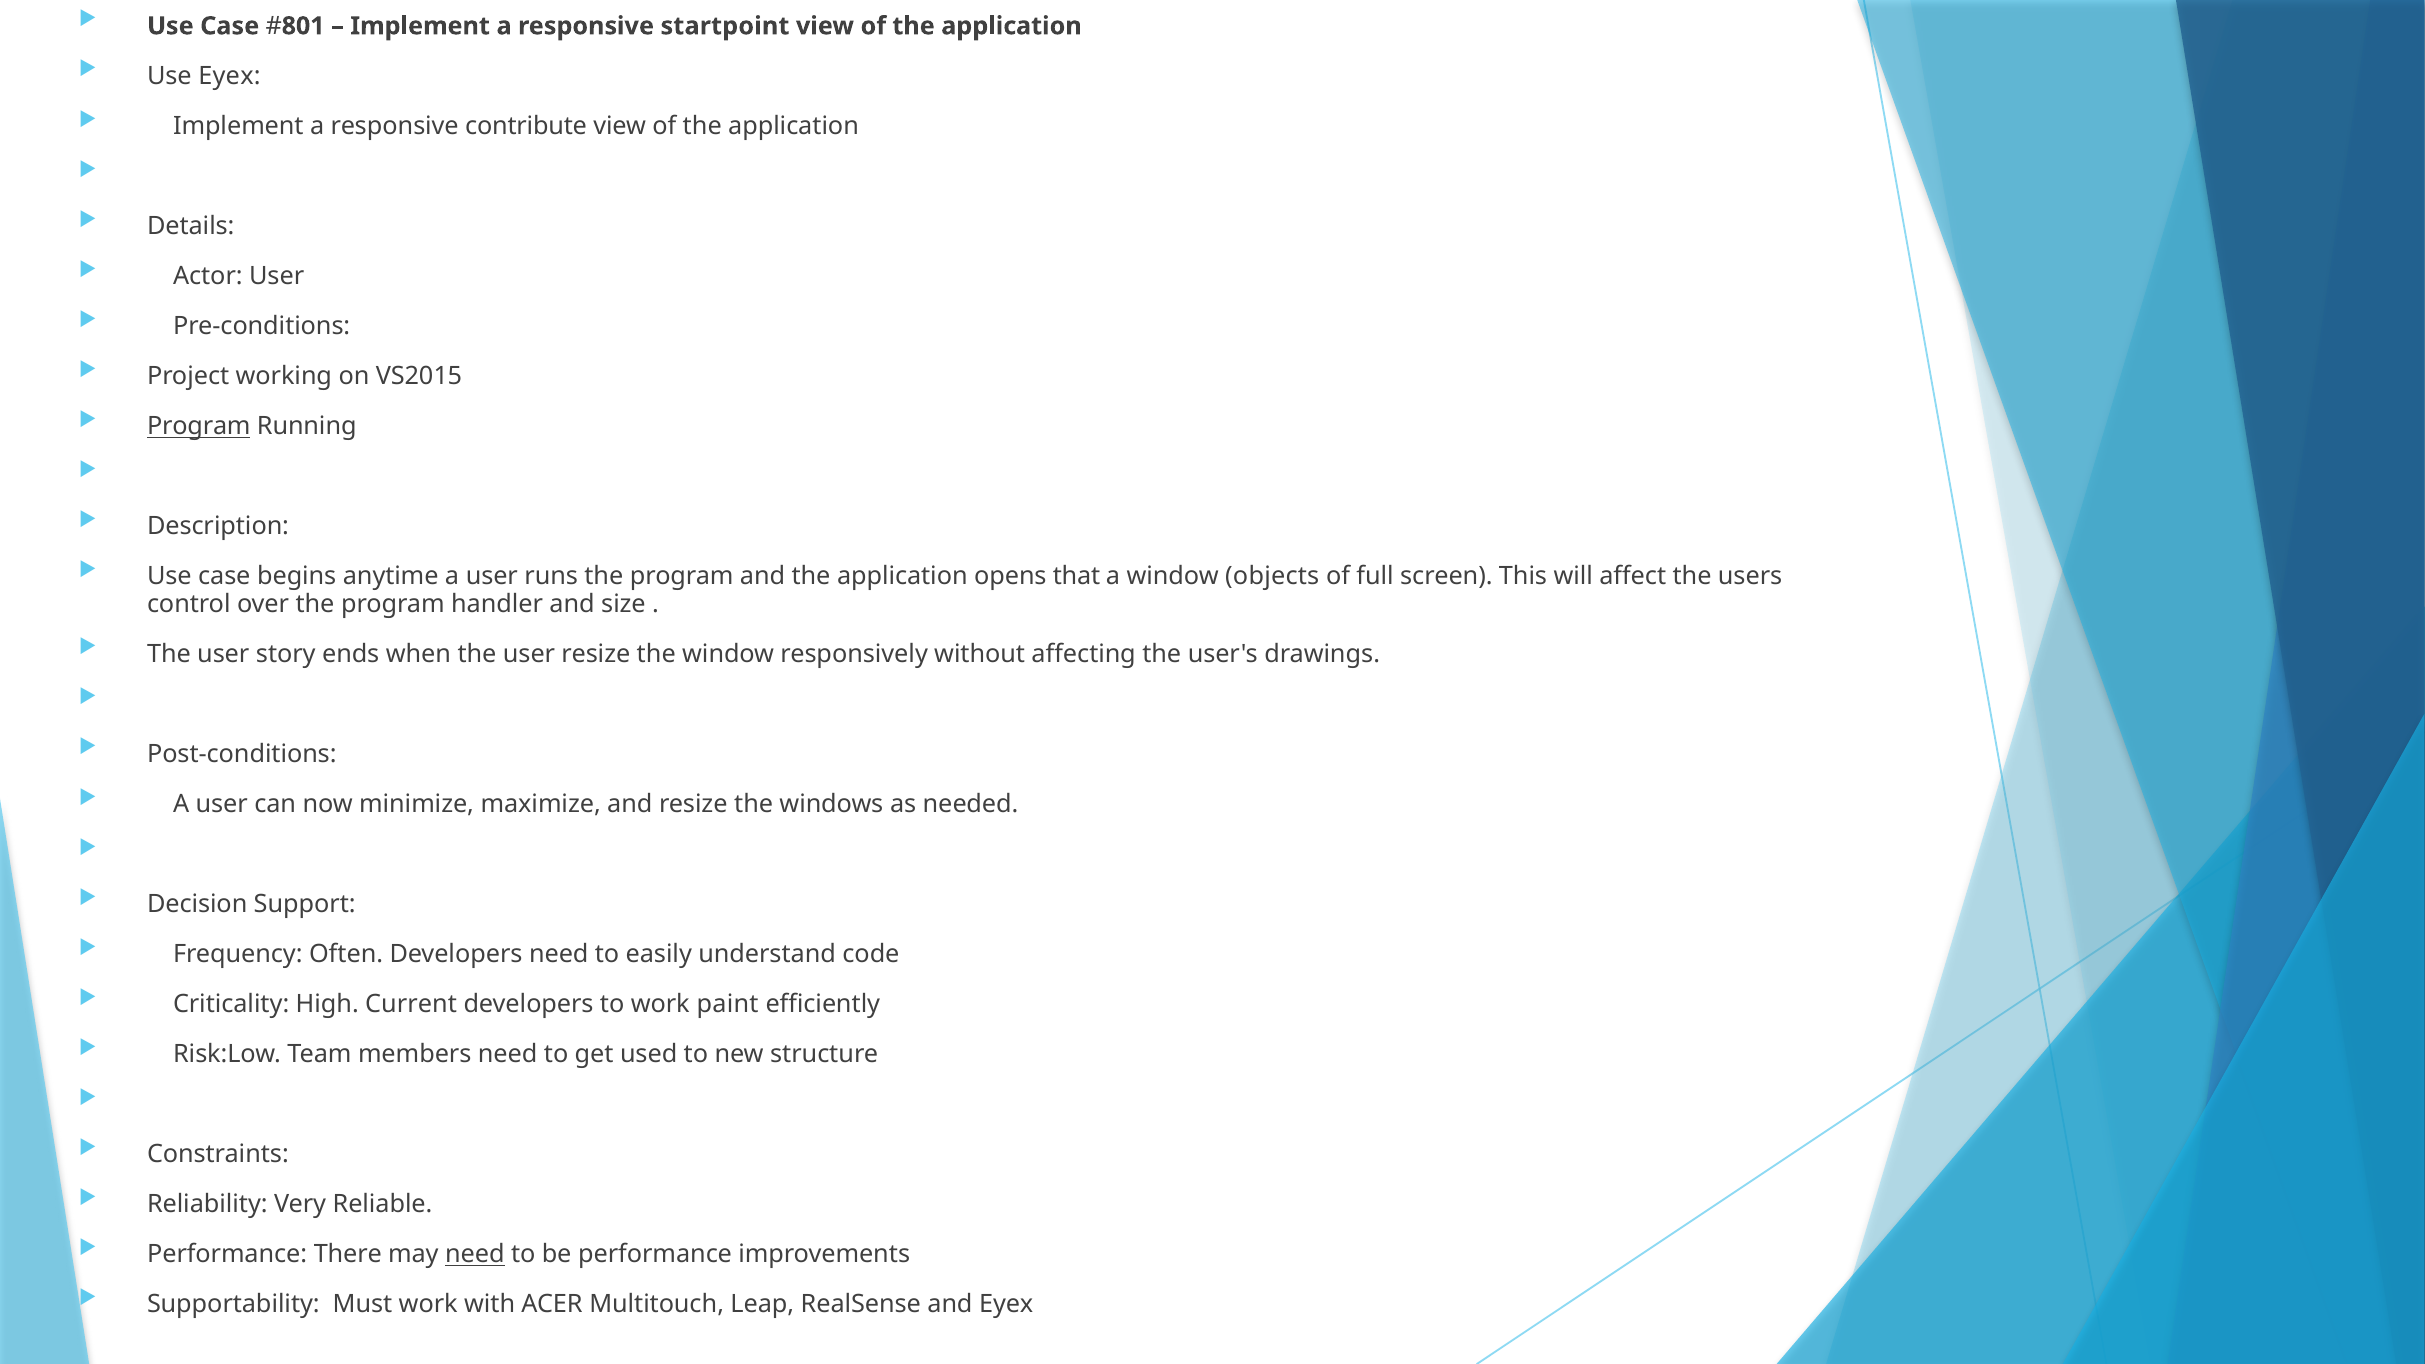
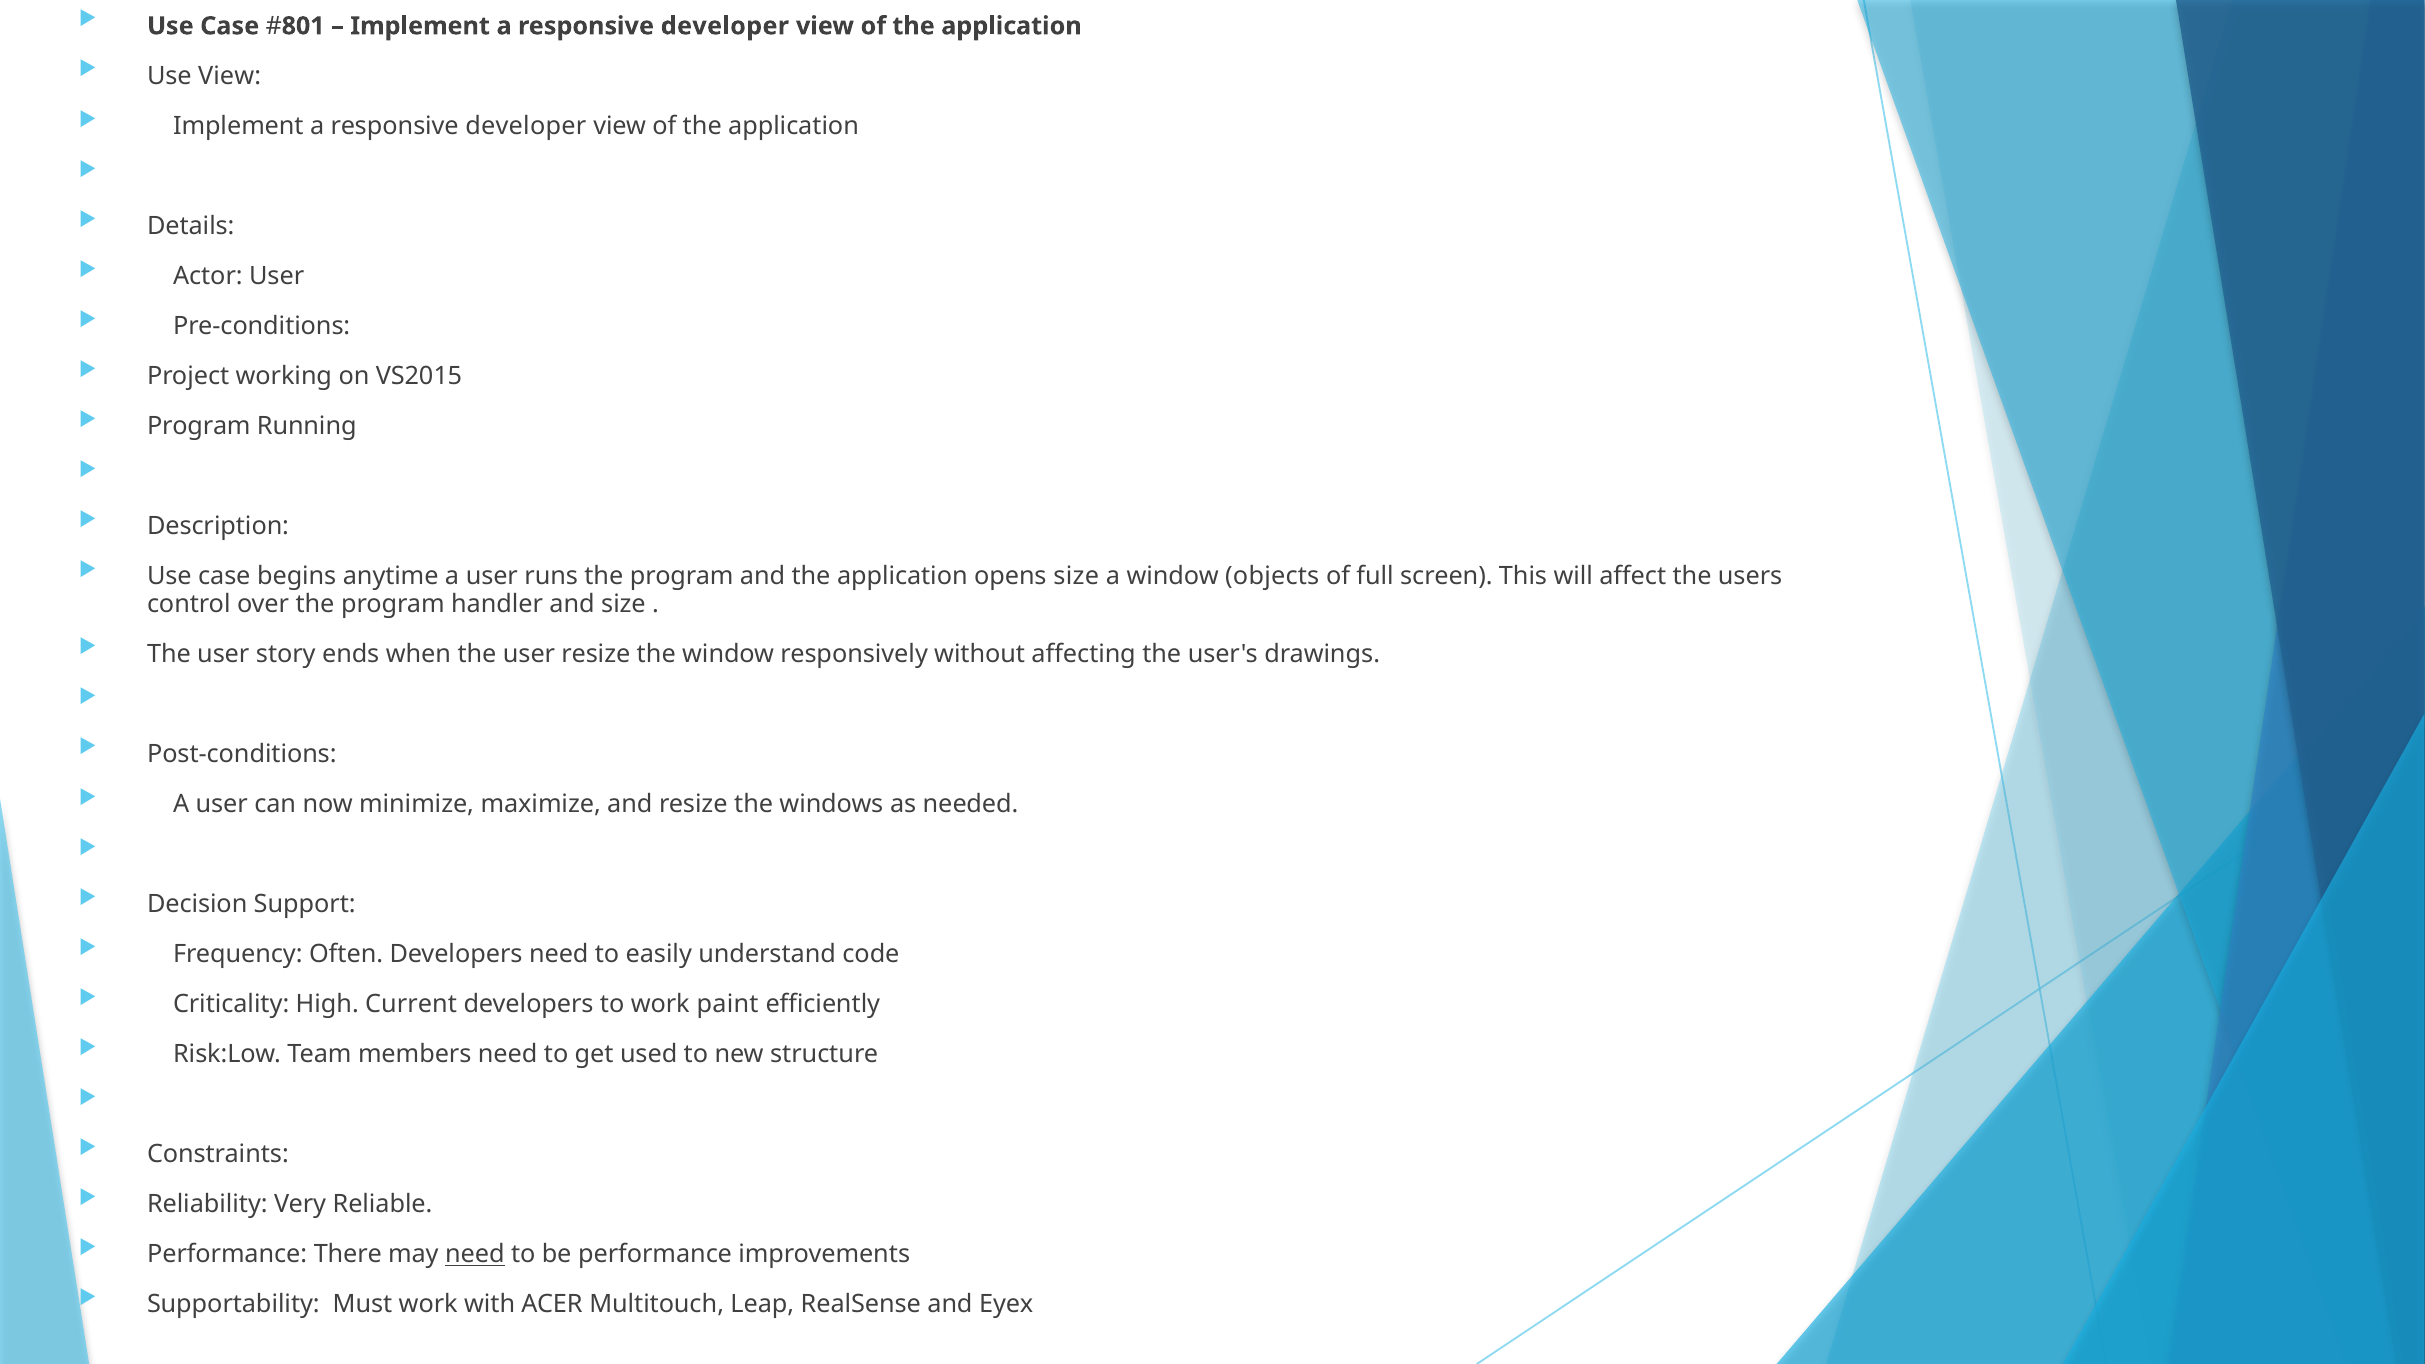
startpoint: startpoint -> developer (725, 26)
Use Eyex: Eyex -> View (230, 76)
contribute: contribute -> developer (526, 126)
Program underline: present -> none (199, 426)
opens that: that -> size (1076, 577)
